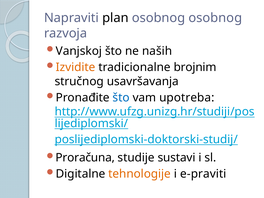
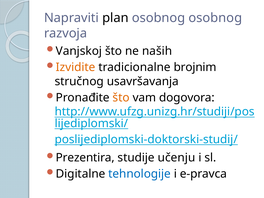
što colour: blue -> orange (121, 98)
upotreba: upotreba -> dogovora (187, 98)
Proračuna: Proračuna -> Prezentira (85, 158)
sustavi: sustavi -> učenju (176, 158)
tehnologije colour: orange -> blue (140, 174)
e-praviti: e-praviti -> e-pravca (203, 174)
